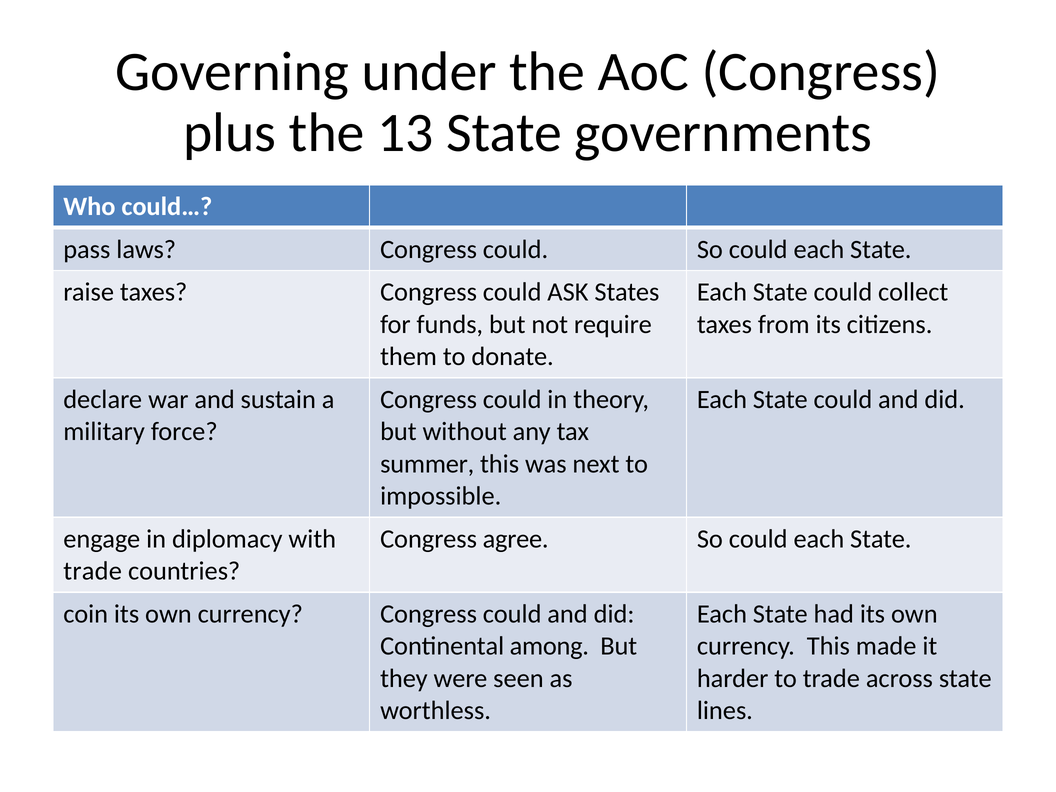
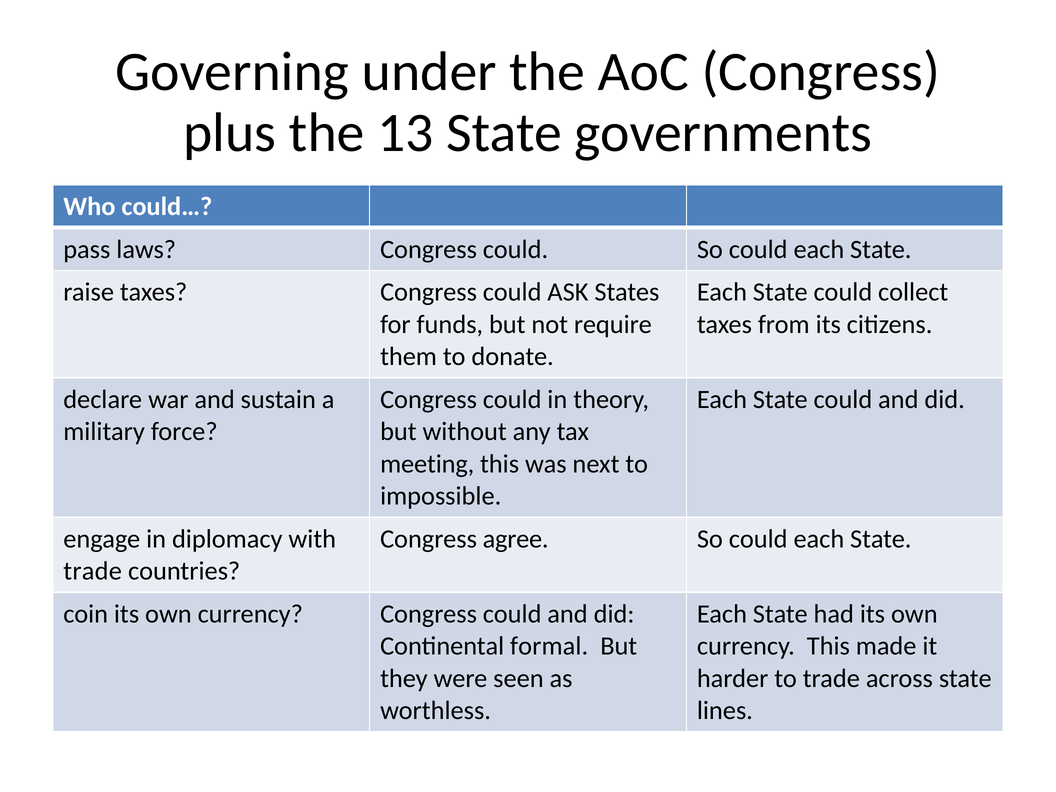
summer: summer -> meeting (427, 464)
among: among -> formal (549, 646)
